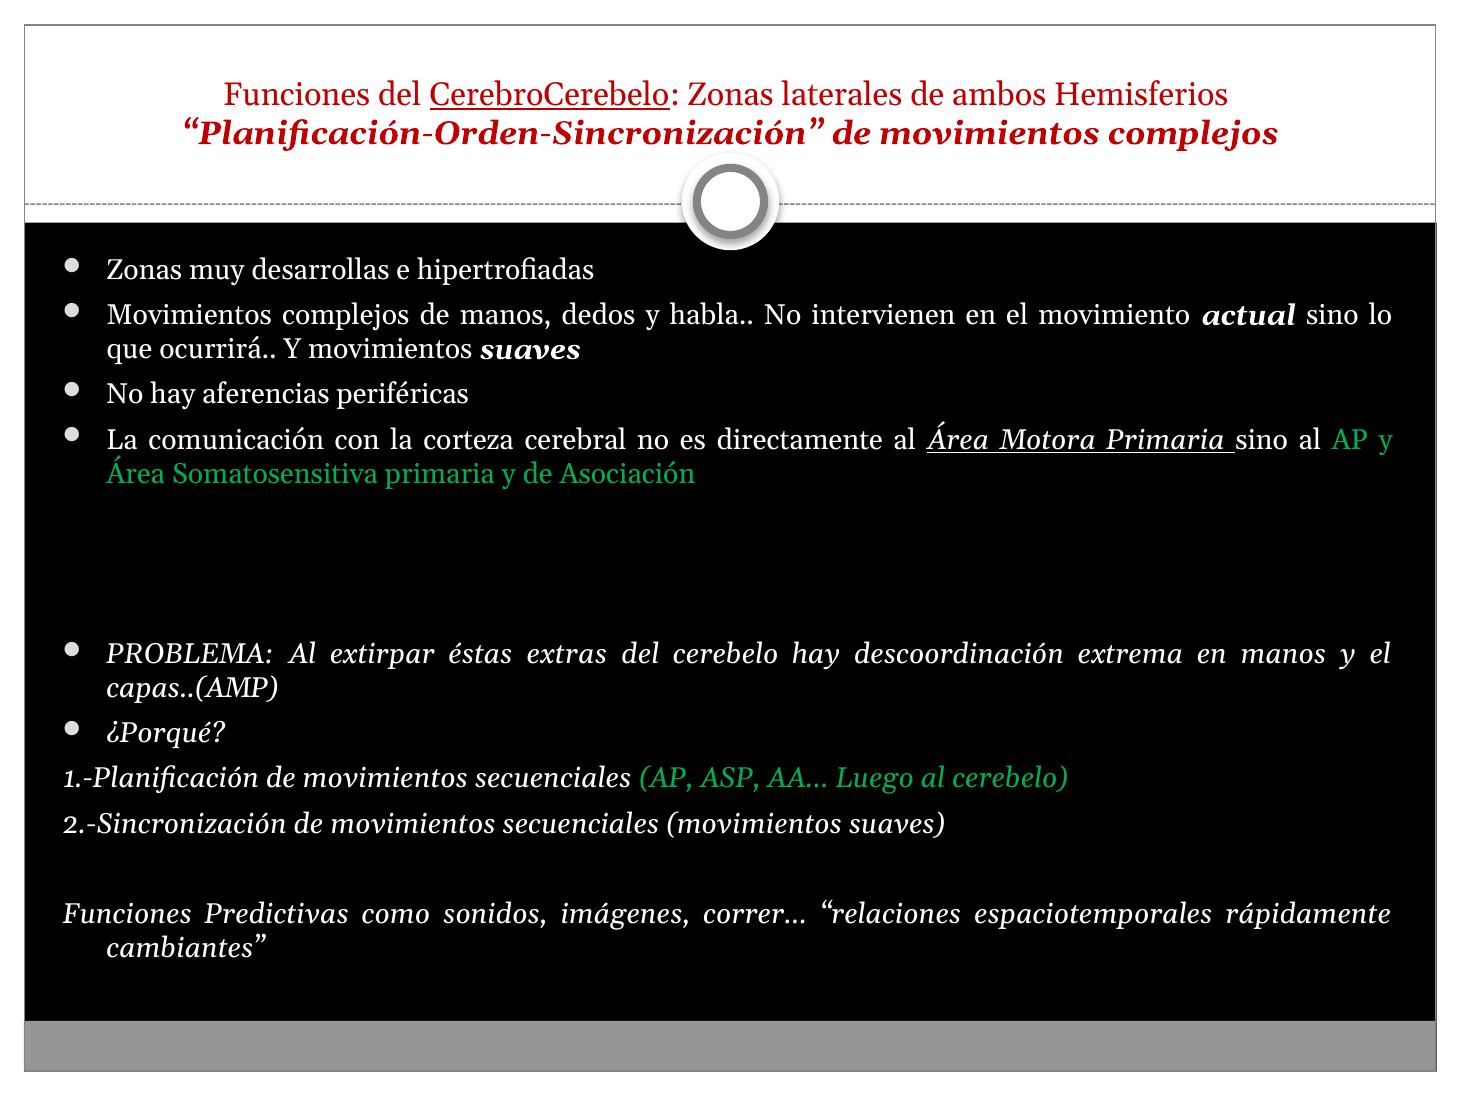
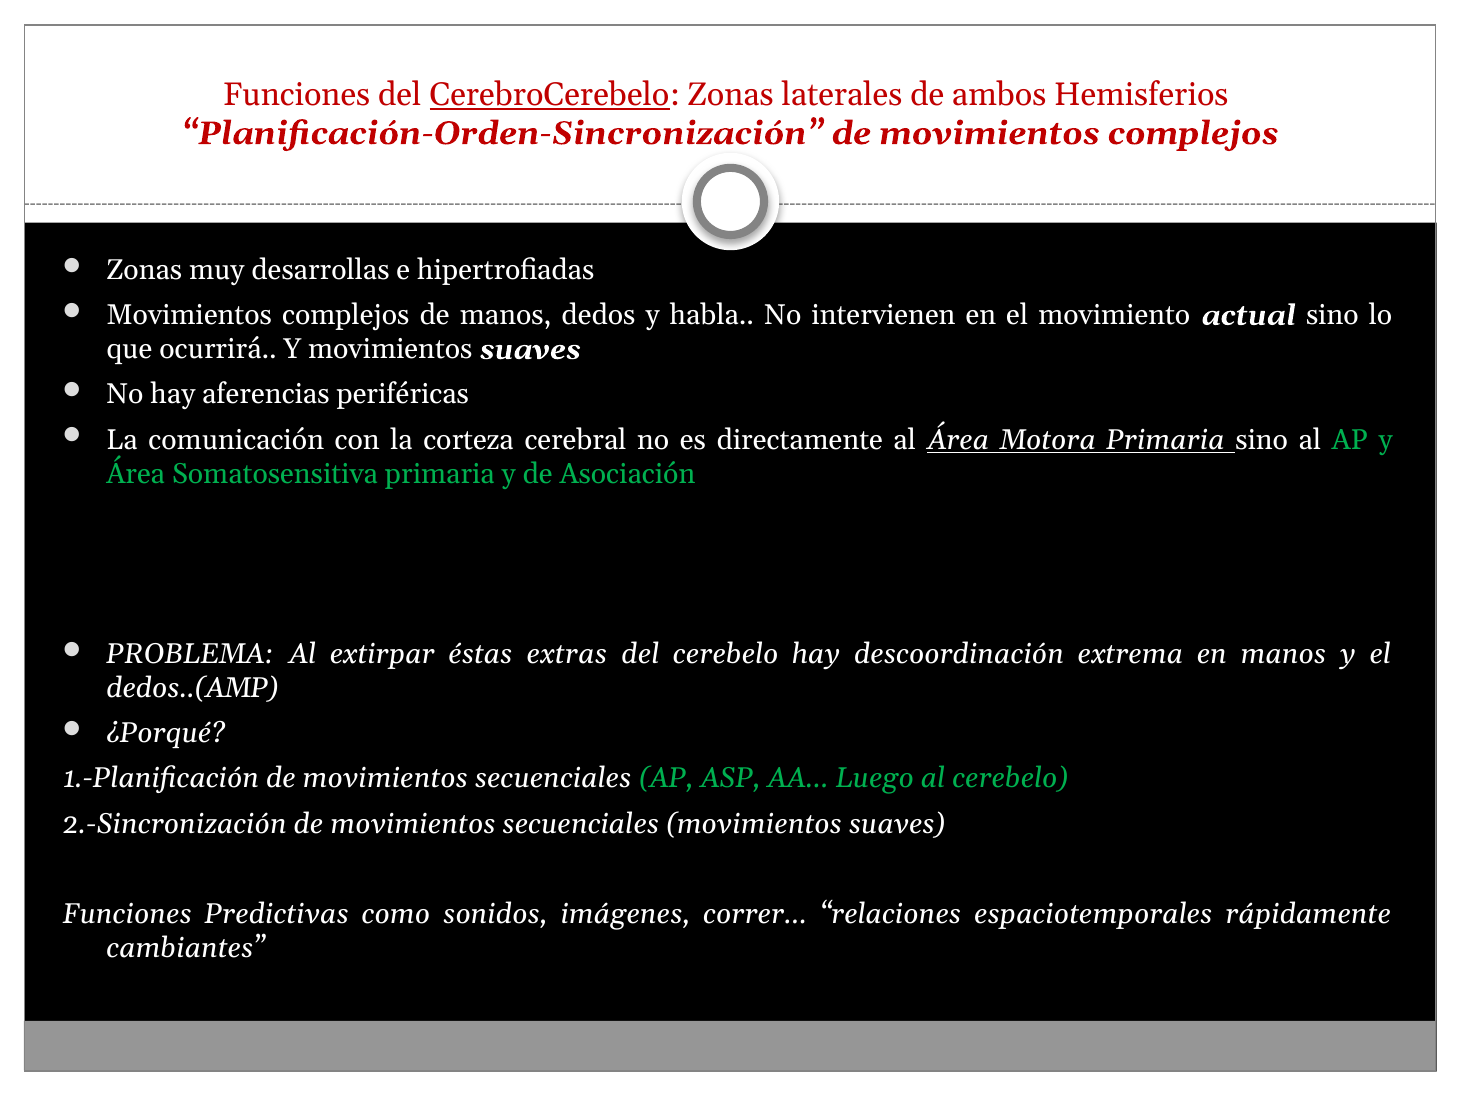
capas..(AMP: capas..(AMP -> dedos..(AMP (192, 688)
